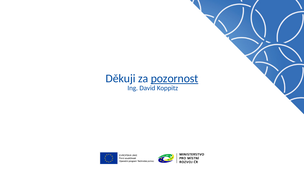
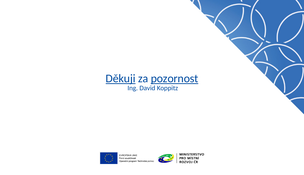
Děkuji underline: none -> present (121, 79)
